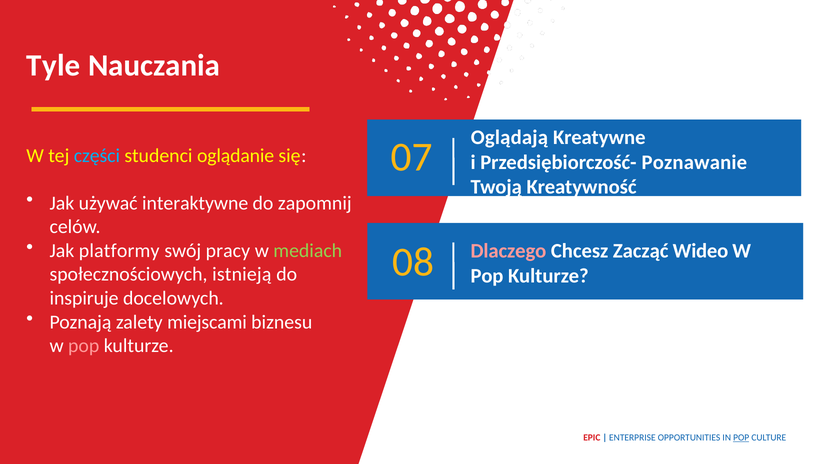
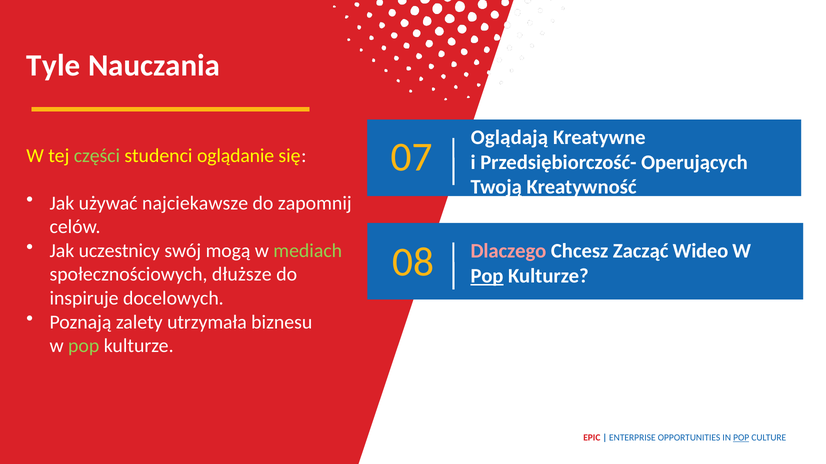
części colour: light blue -> light green (97, 156)
Poznawanie: Poznawanie -> Operujących (694, 162)
interaktywne: interaktywne -> najciekawsze (195, 203)
platformy: platformy -> uczestnicy (119, 251)
pracy: pracy -> mogą (228, 251)
istnieją: istnieją -> dłuższe (242, 275)
Pop underline: none -> present (487, 276)
miejscami: miejscami -> utrzymała (207, 322)
pop colour: pink -> light green (84, 346)
